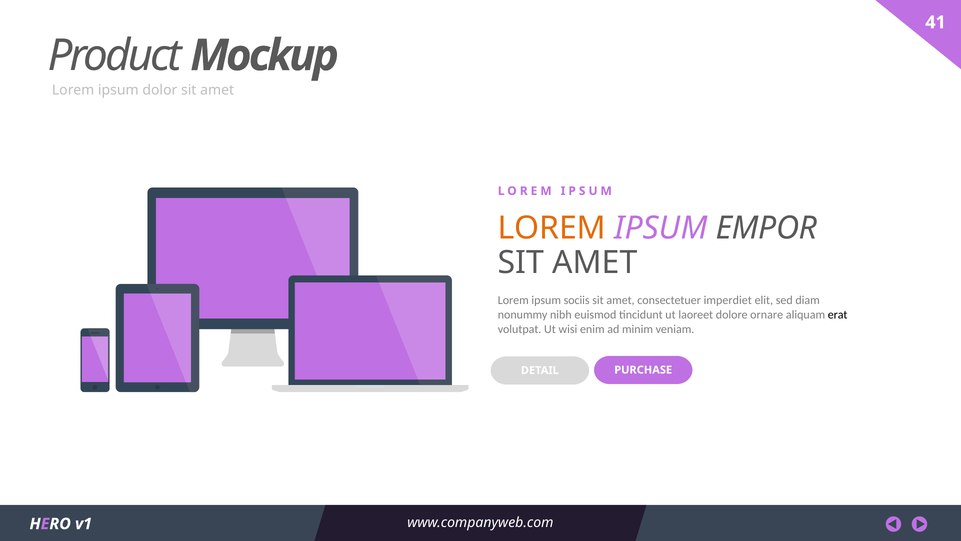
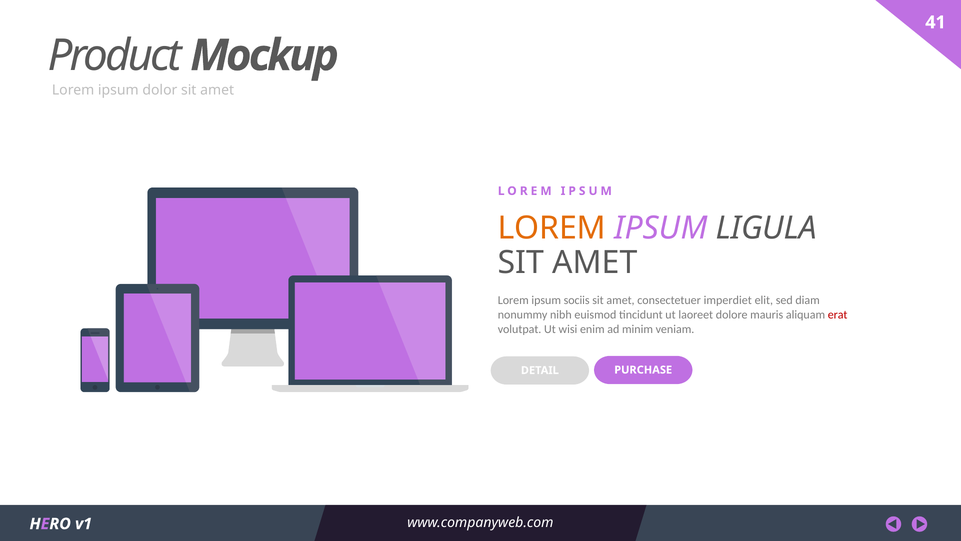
EMPOR: EMPOR -> LIGULA (766, 228)
ornare: ornare -> mauris (767, 314)
erat colour: black -> red (838, 314)
